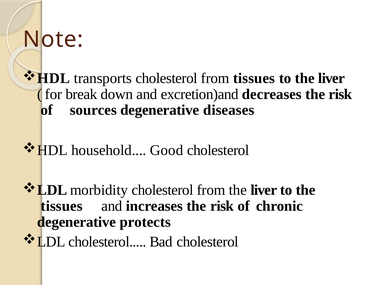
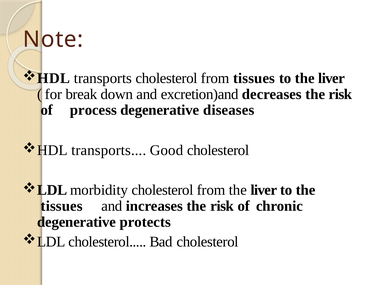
sources: sources -> process (93, 110)
household: household -> transports (109, 150)
